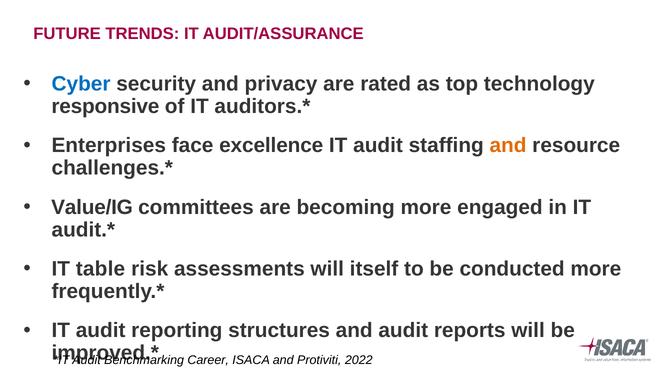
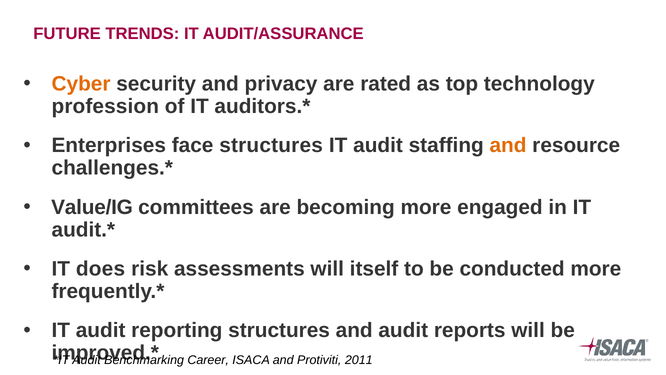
Cyber colour: blue -> orange (81, 84)
responsive: responsive -> profession (105, 106)
face excellence: excellence -> structures (271, 145)
table: table -> does (100, 269)
2022: 2022 -> 2011 (359, 360)
